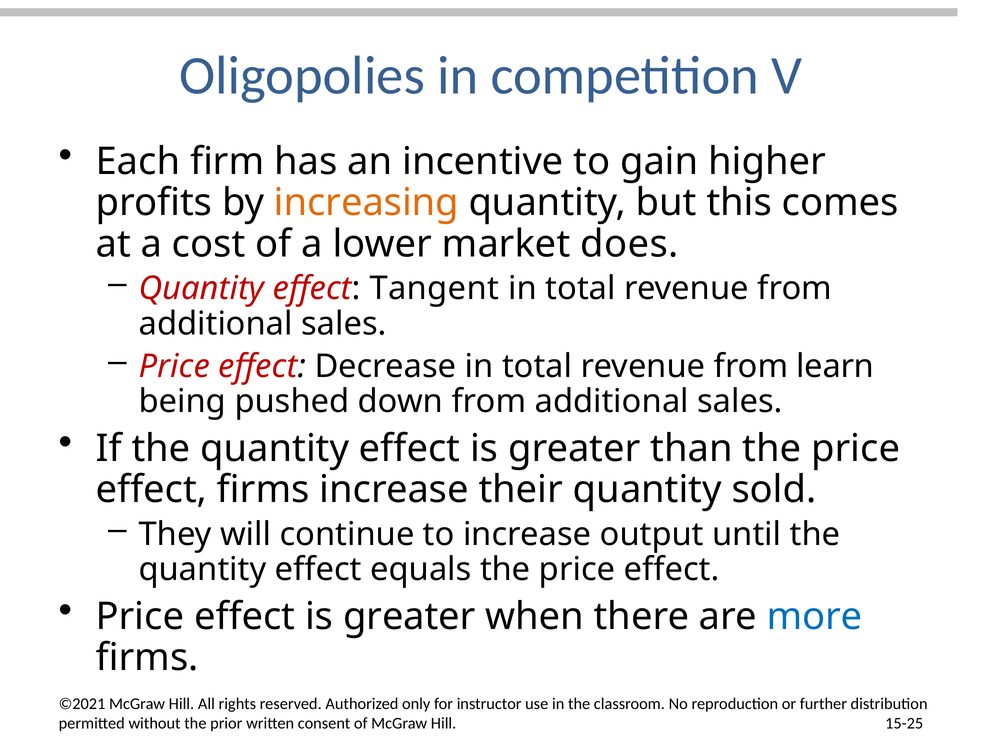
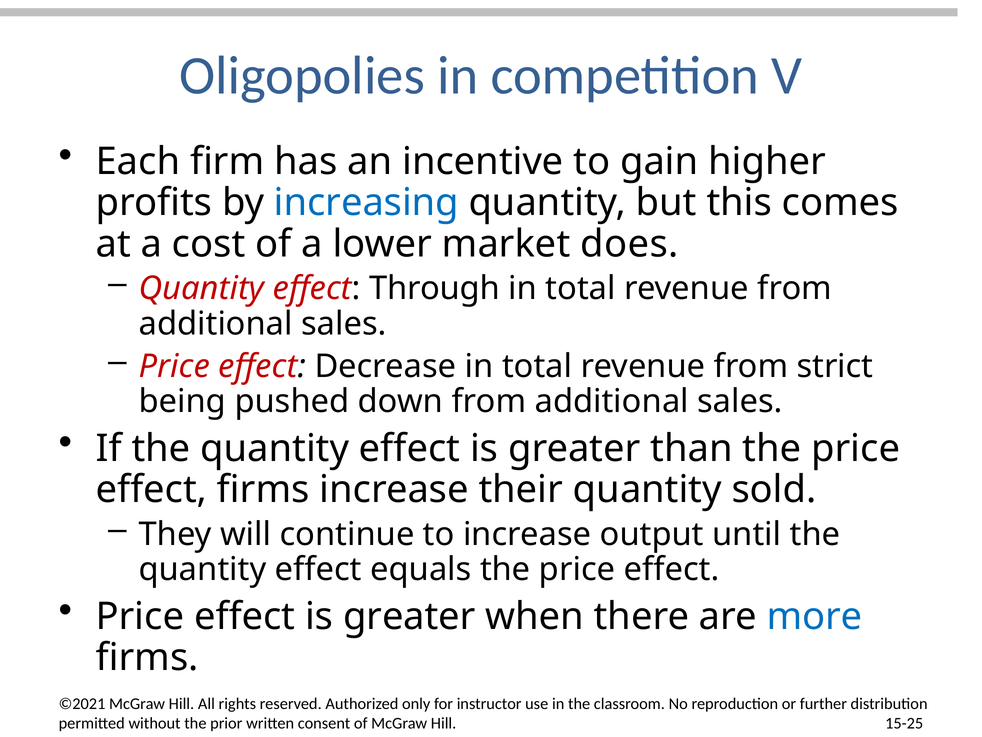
increasing colour: orange -> blue (366, 203)
Tangent: Tangent -> Through (435, 288)
learn: learn -> strict (835, 366)
